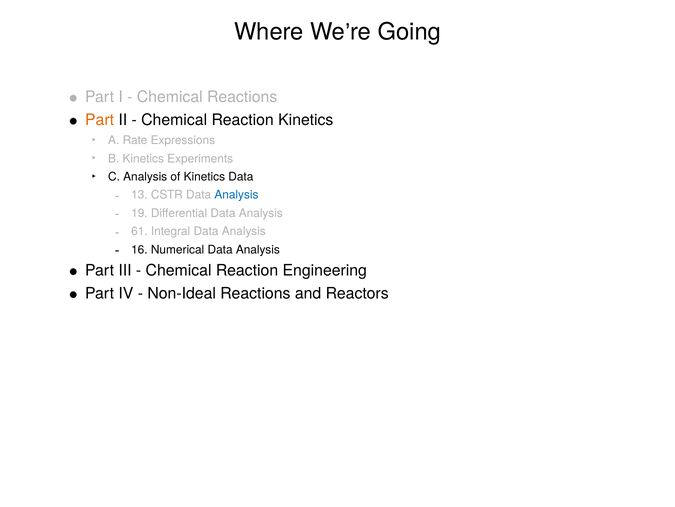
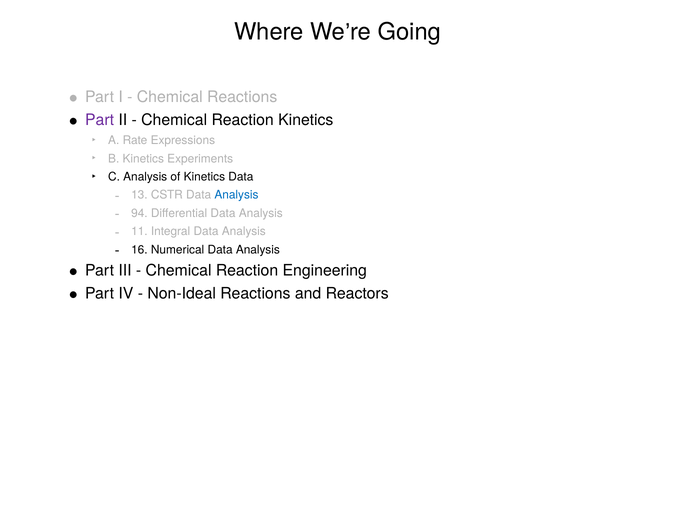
Part colour: orange -> purple (100, 120)
19: 19 -> 94 (139, 213)
61: 61 -> 11 (139, 231)
